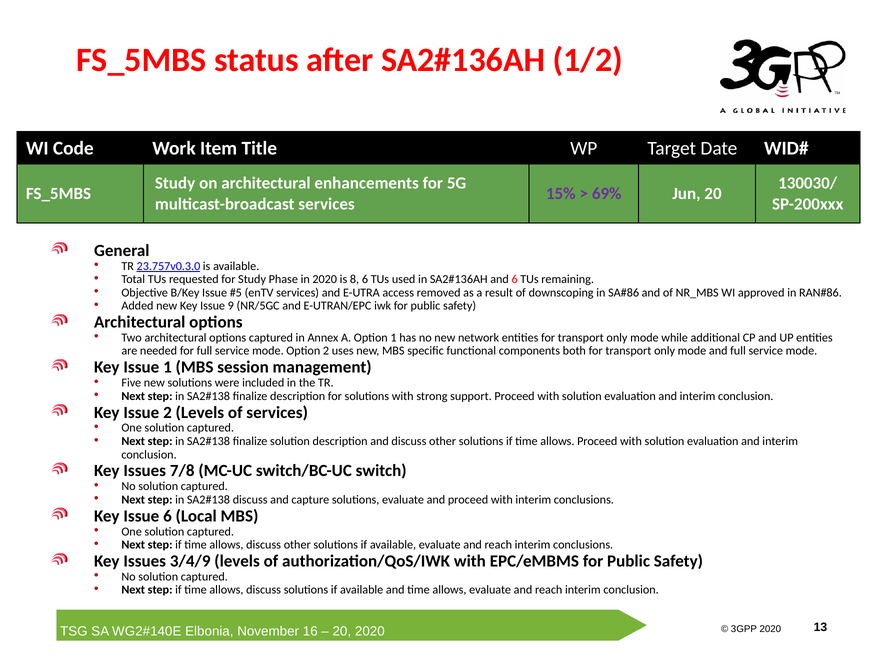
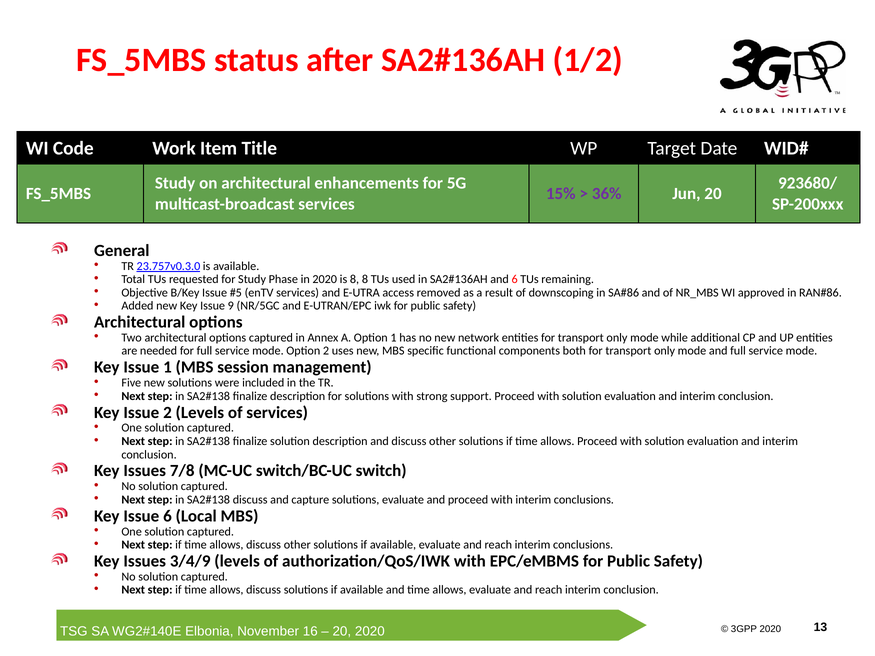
130030/: 130030/ -> 923680/ (808, 183)
69%: 69% -> 36% (607, 194)
8 6: 6 -> 8 (365, 279)
